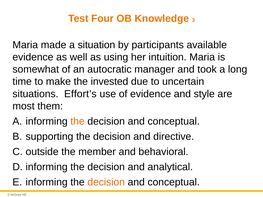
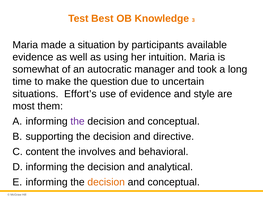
Four: Four -> Best (102, 18)
invested: invested -> question (109, 82)
the colour: orange -> purple (78, 121)
outside: outside -> content (42, 152)
member: member -> involves (97, 152)
